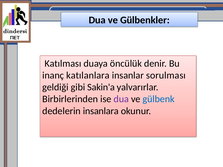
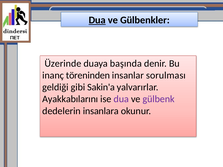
Dua underline: none -> present (97, 20)
Katılması: Katılması -> Üzerinde (63, 64)
öncülük: öncülük -> başında (126, 64)
katılanlara: katılanlara -> töreninden (88, 75)
Birbirlerinden: Birbirlerinden -> Ayakkabılarını (70, 99)
gülbenk colour: blue -> purple (159, 99)
